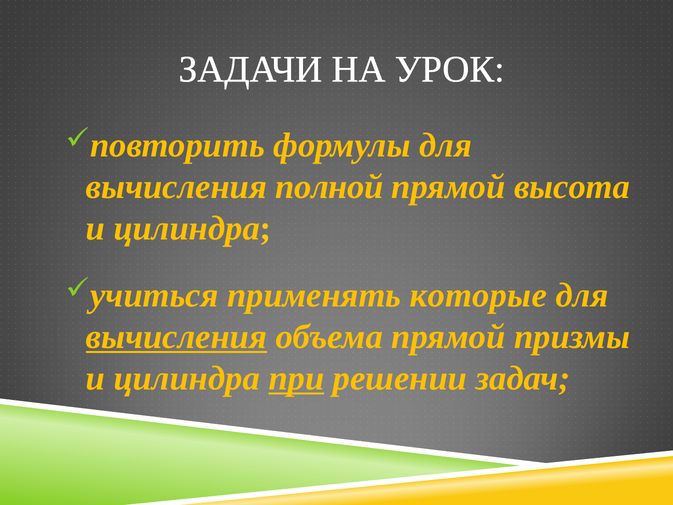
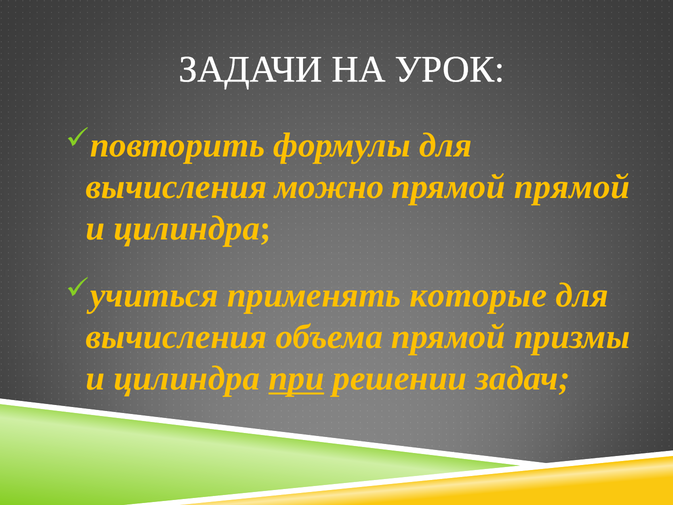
полной: полной -> можно (329, 187)
прямой высота: высота -> прямой (572, 187)
вычисления underline: present -> none (176, 337)
